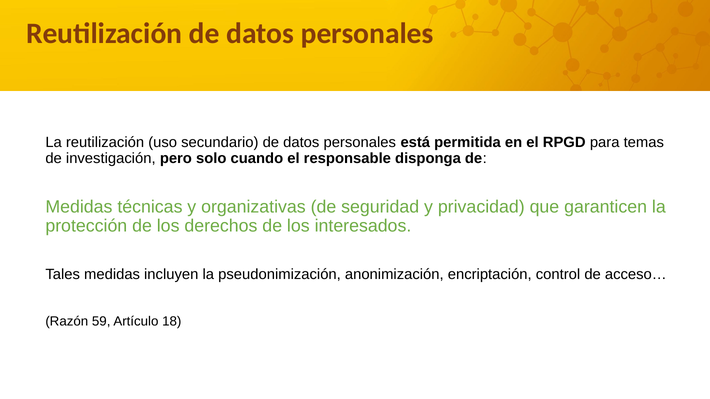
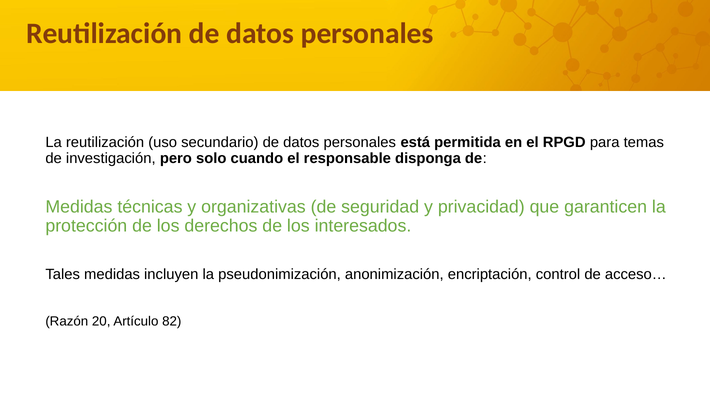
59: 59 -> 20 (101, 322)
18: 18 -> 82 (172, 322)
